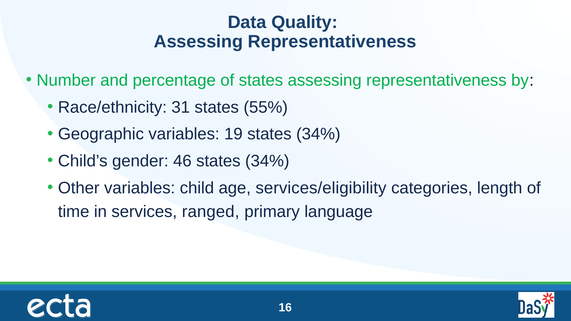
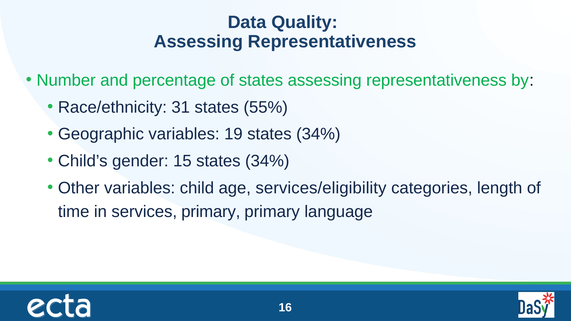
46: 46 -> 15 (182, 161)
services ranged: ranged -> primary (211, 212)
